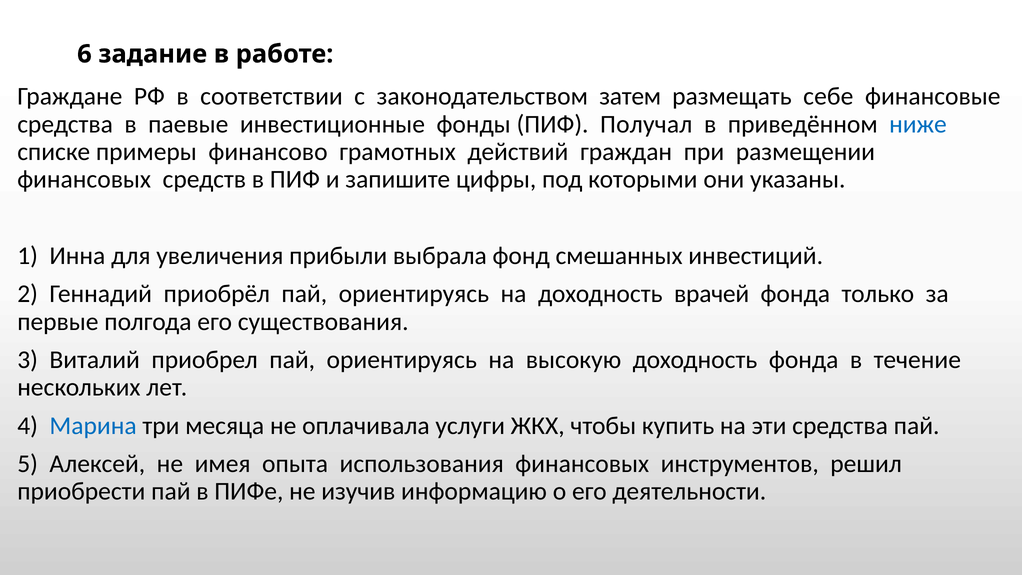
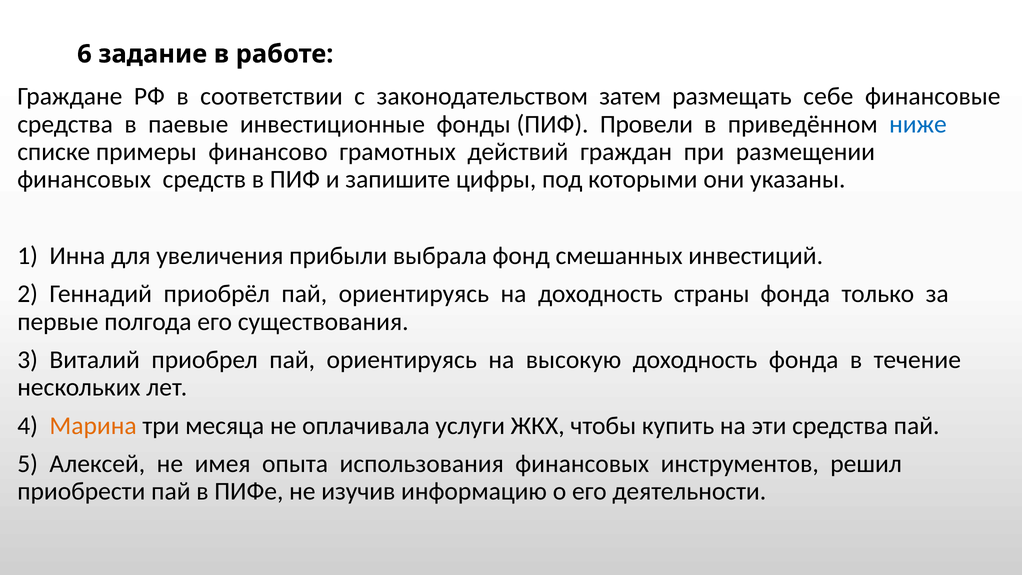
Получал: Получал -> Провели (646, 124)
врачей: врачей -> страны (712, 294)
Марина colour: blue -> orange (93, 426)
